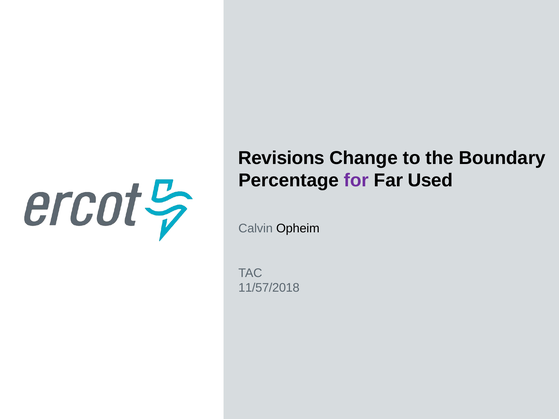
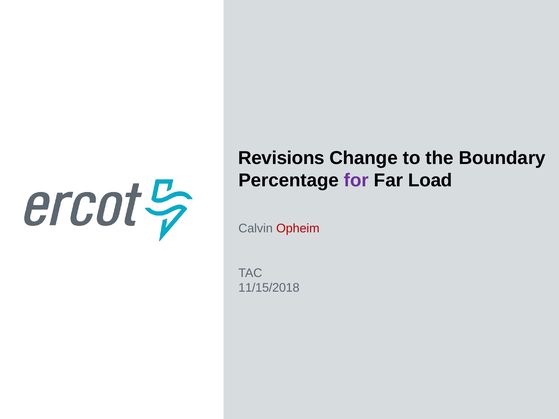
Used: Used -> Load (430, 180)
Opheim colour: black -> red (298, 228)
11/57/2018: 11/57/2018 -> 11/15/2018 (269, 288)
